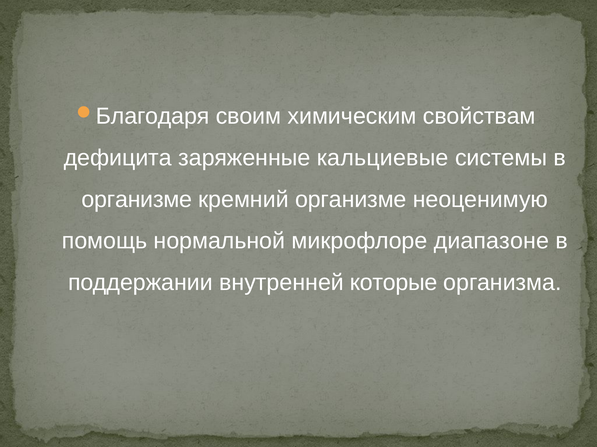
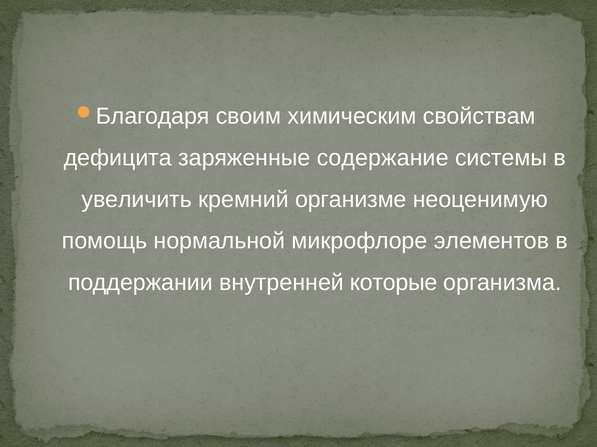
кальциевые: кальциевые -> содержание (383, 158)
организме: организме -> увеличить (137, 200)
диапазоне: диапазоне -> элементов (491, 241)
